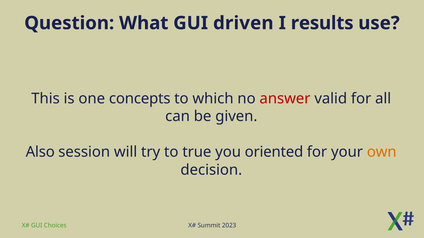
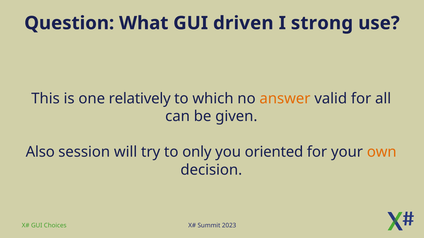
results: results -> strong (322, 23)
concepts: concepts -> relatively (140, 99)
answer colour: red -> orange (285, 99)
true: true -> only (197, 152)
